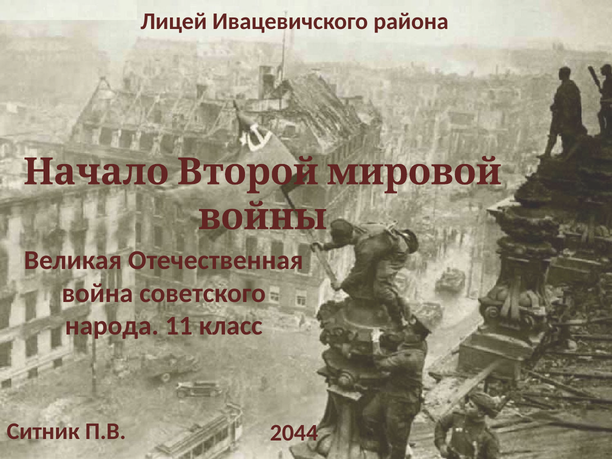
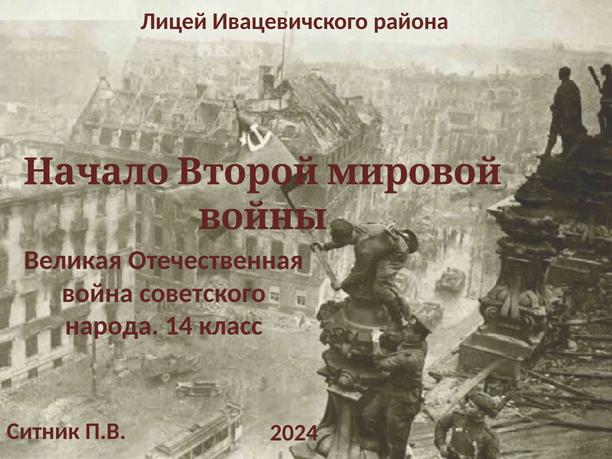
11: 11 -> 14 (179, 326)
2044: 2044 -> 2024 (294, 433)
